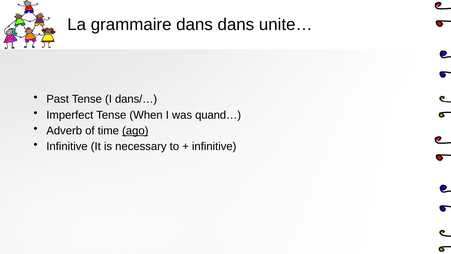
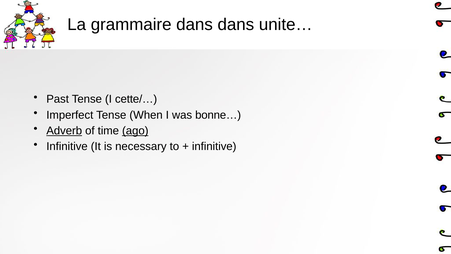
dans/…: dans/… -> cette/… (136, 99)
quand…: quand… -> bonne… (218, 115)
Adverb underline: none -> present (64, 131)
